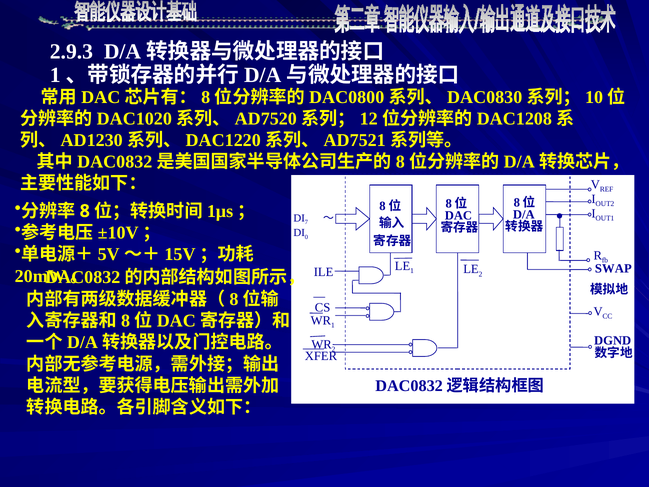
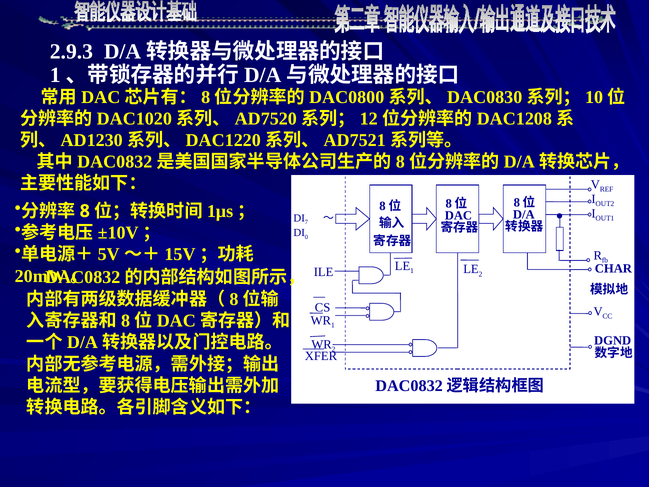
SWAP: SWAP -> CHAR (613, 268)
